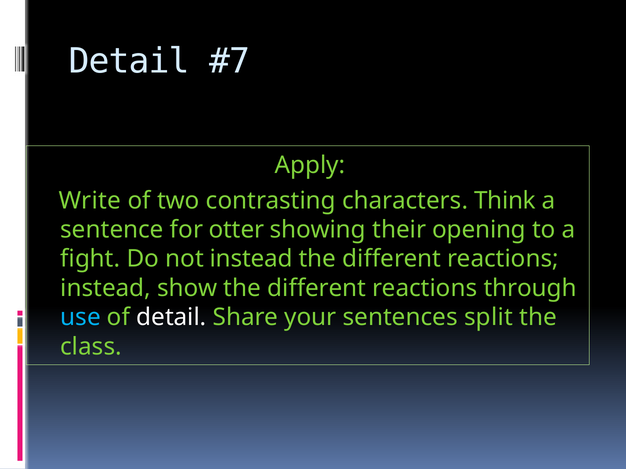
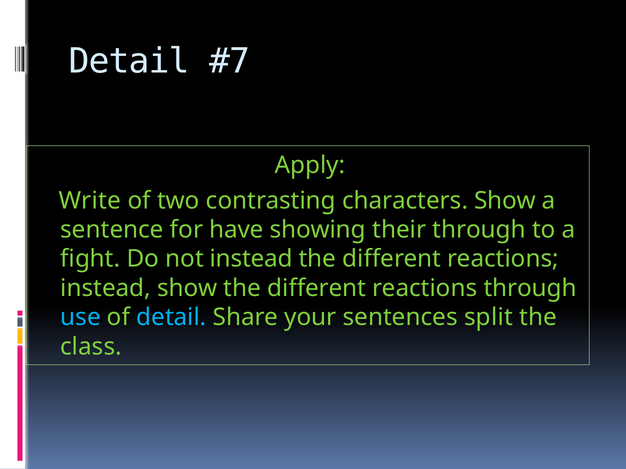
characters Think: Think -> Show (505, 201)
otter: otter -> have (236, 230)
their opening: opening -> through (479, 230)
detail colour: white -> light blue (171, 318)
